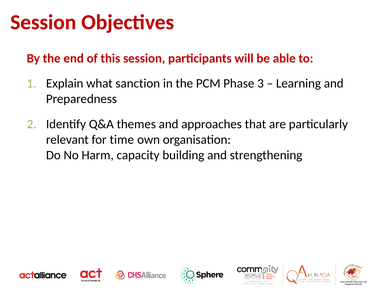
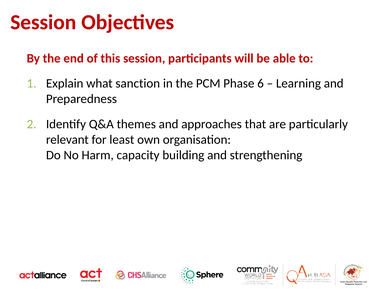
3: 3 -> 6 (261, 83)
time: time -> least (122, 139)
